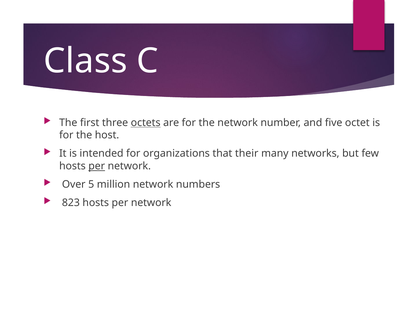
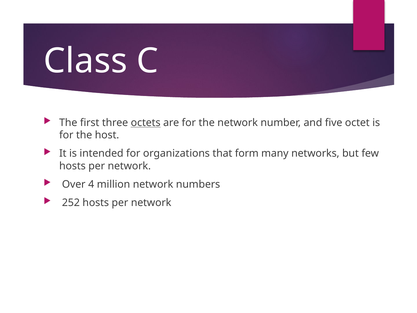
their: their -> form (247, 153)
per underline: present -> none (97, 166)
5: 5 -> 4 (91, 184)
823: 823 -> 252 (71, 203)
